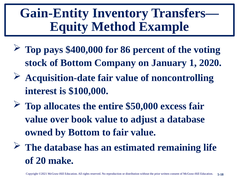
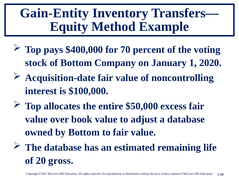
86: 86 -> 70 (125, 50)
make: make -> gross (61, 161)
